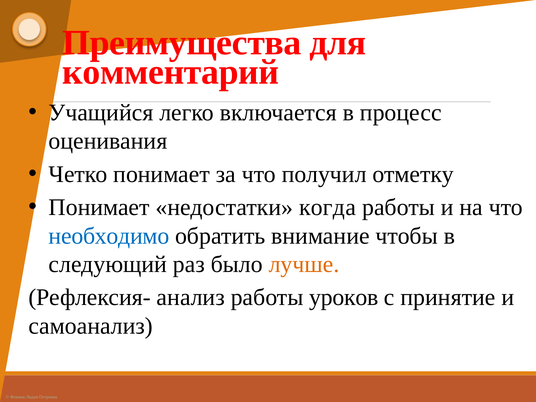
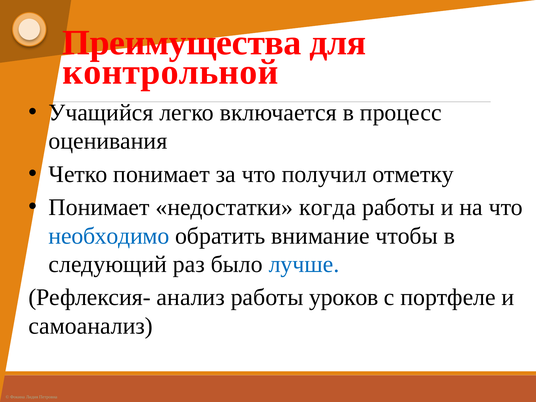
комментарий: комментарий -> контрольной (170, 72)
лучше colour: orange -> blue (304, 264)
принятие: принятие -> портфеле (448, 297)
